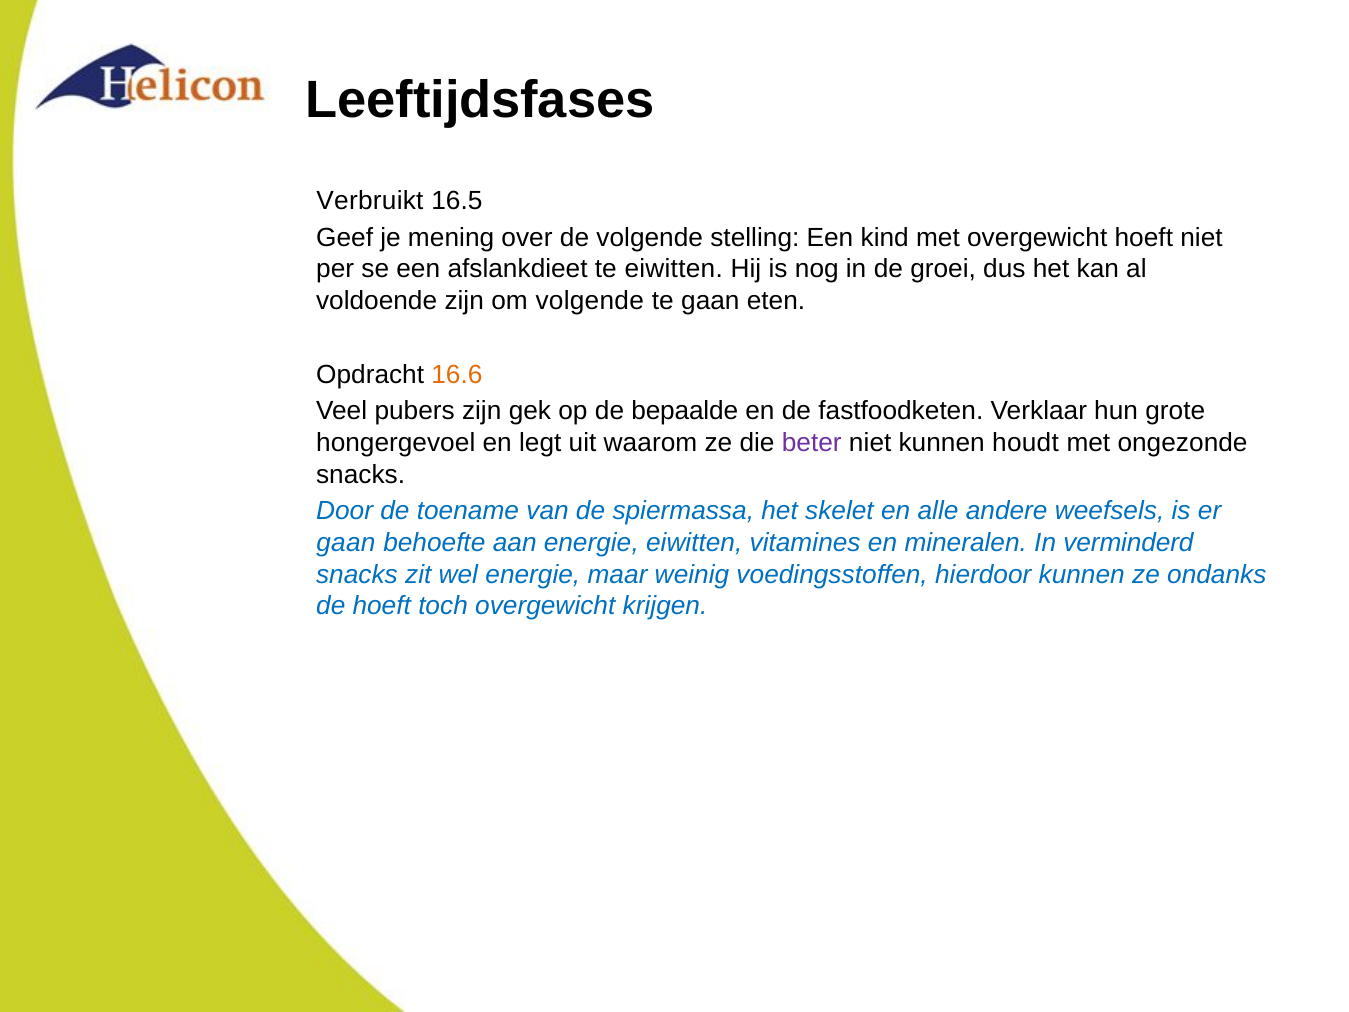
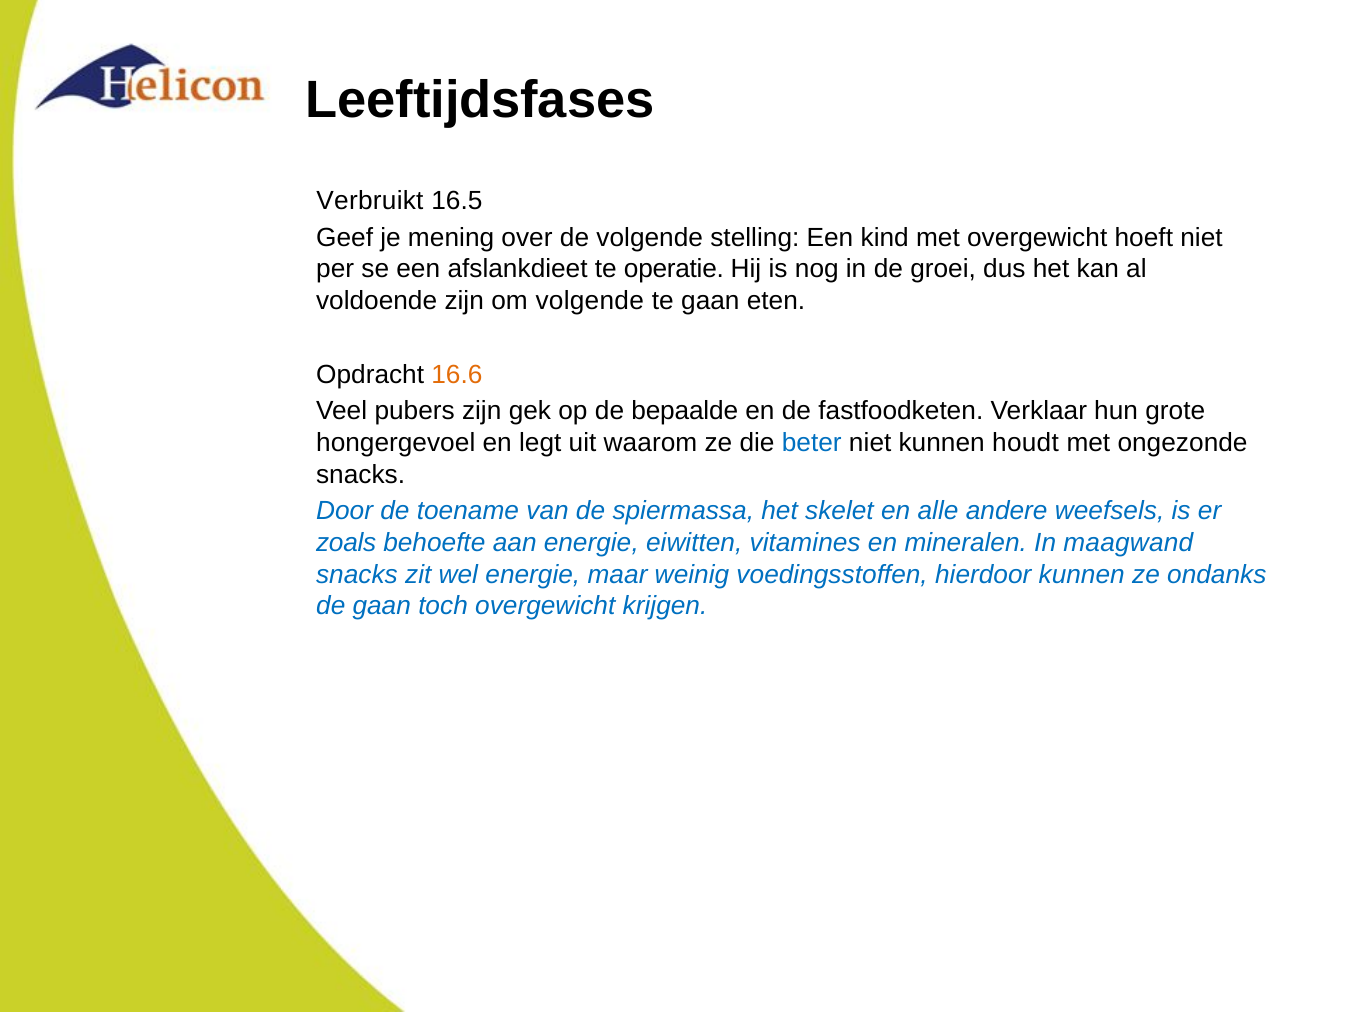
te eiwitten: eiwitten -> operatie (674, 269)
beter colour: purple -> blue (812, 443)
gaan: gaan -> zoals (346, 543)
verminderd: verminderd -> maagwand (1128, 543)
de hoeft: hoeft -> gaan (382, 606)
